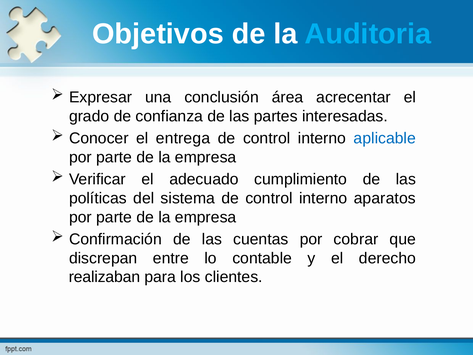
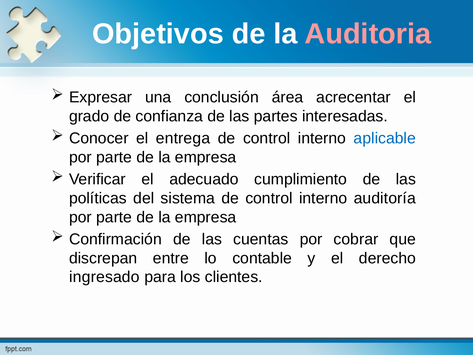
Auditoria colour: light blue -> pink (368, 34)
aparatos: aparatos -> auditoría (385, 198)
realizaban: realizaban -> ingresado (104, 277)
